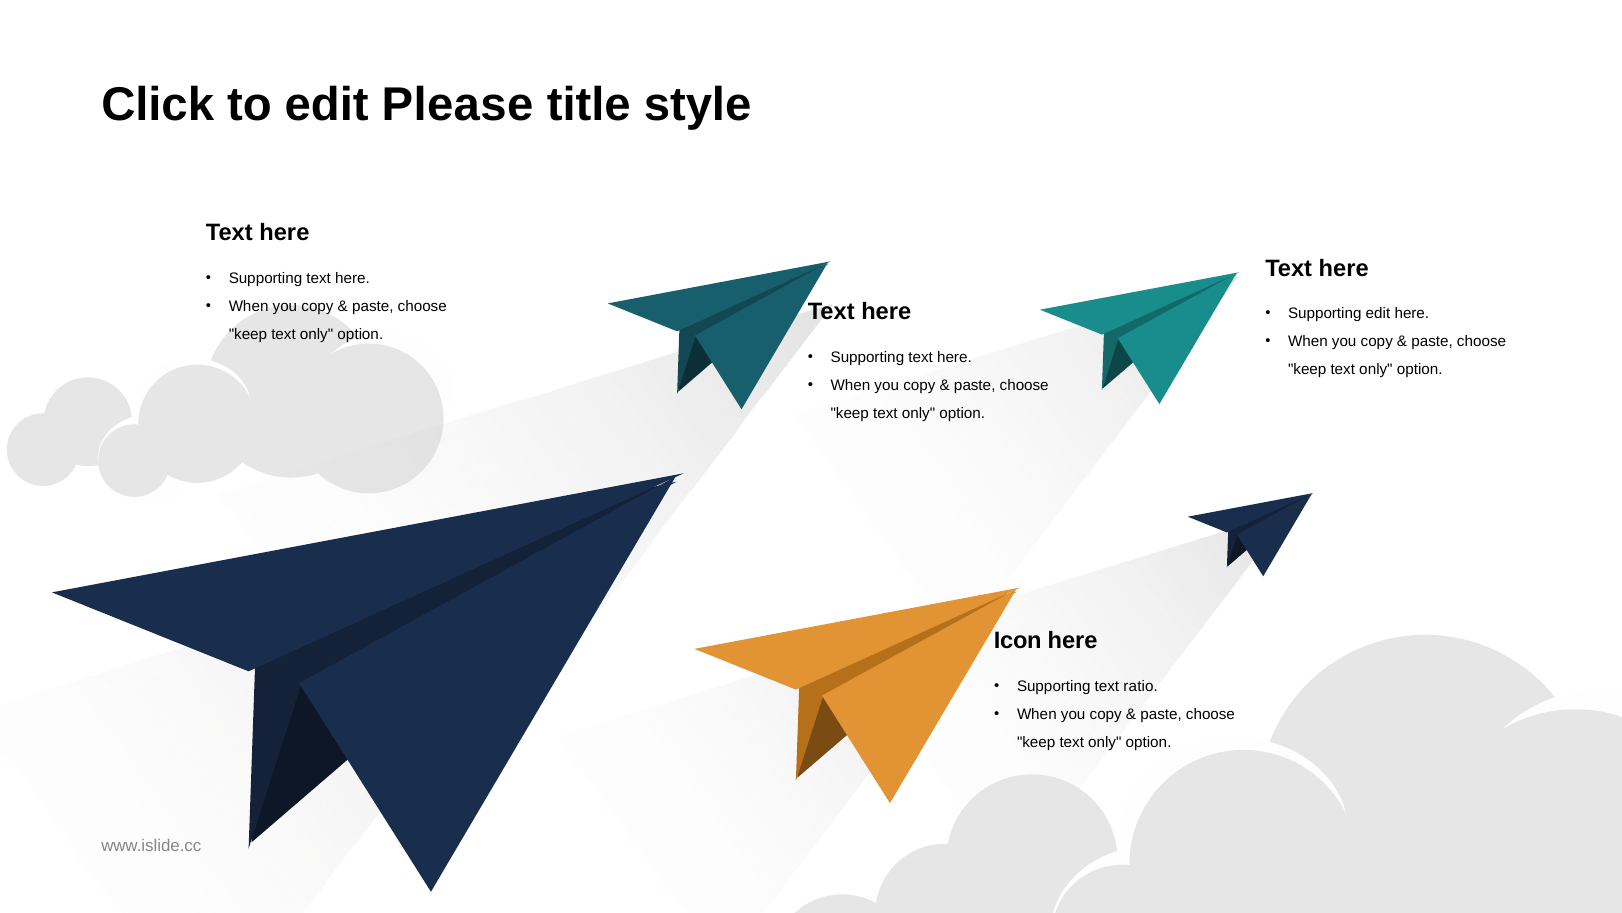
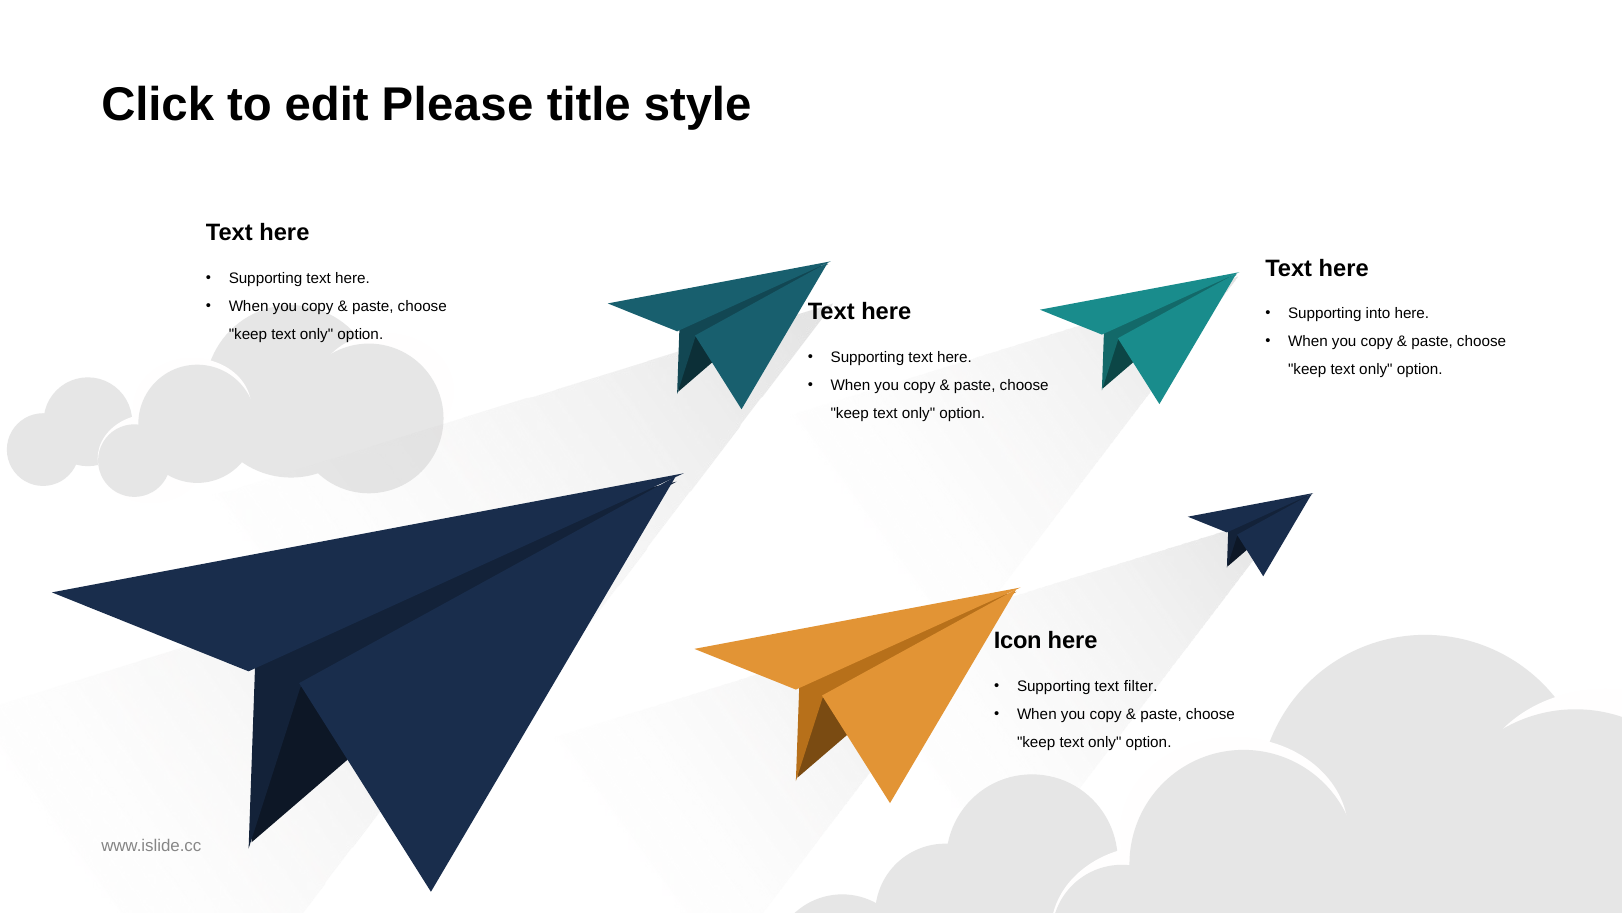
Supporting edit: edit -> into (1378, 314)
ratio: ratio -> filter (1141, 686)
